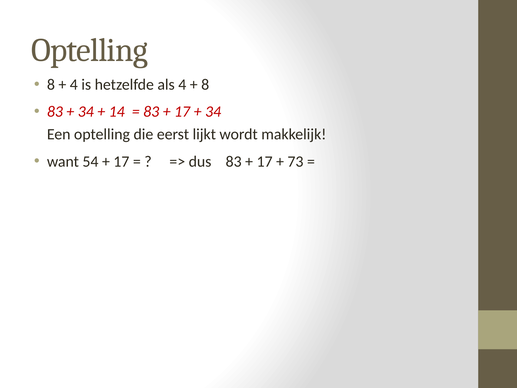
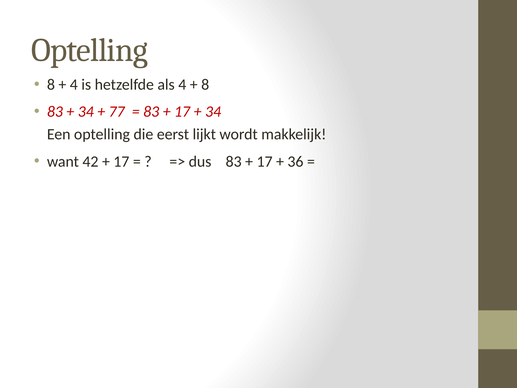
14: 14 -> 77 (117, 112)
54: 54 -> 42 (90, 161)
73: 73 -> 36 (295, 161)
